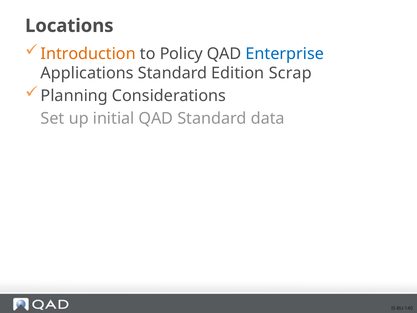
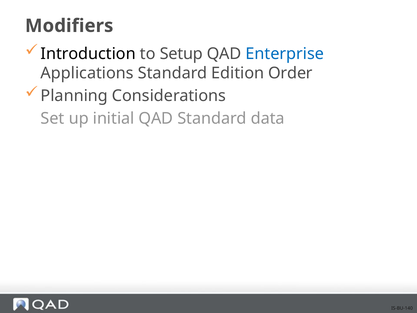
Locations: Locations -> Modifiers (69, 26)
Introduction colour: orange -> black (88, 54)
Policy: Policy -> Setup (181, 54)
Scrap: Scrap -> Order (290, 73)
